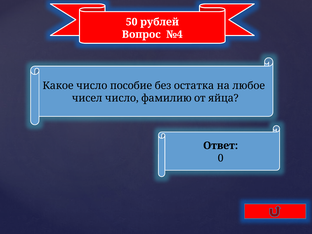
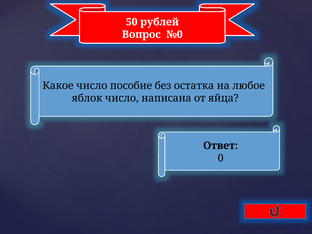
№4: №4 -> №0 (174, 34)
чисел: чисел -> яблок (87, 98)
фамилию: фамилию -> написана (166, 98)
